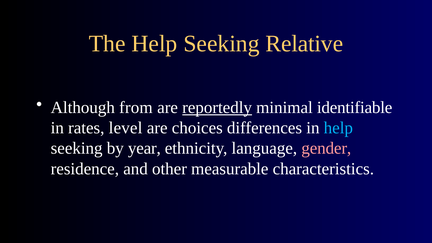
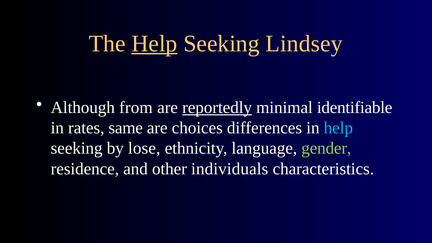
Help underline: none -> present (154, 43)
Relative: Relative -> Lindsey (304, 43)
level: level -> same (126, 128)
year: year -> lose (144, 148)
gender colour: pink -> light green (326, 148)
measurable: measurable -> individuals (230, 168)
